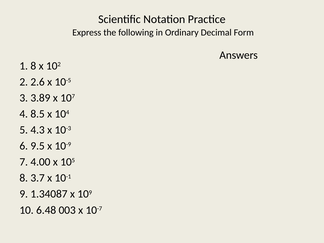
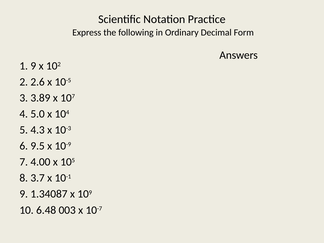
1 8: 8 -> 9 (33, 66)
8.5: 8.5 -> 5.0 (38, 114)
